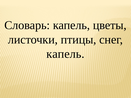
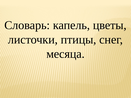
капель: капель -> месяца (65, 54)
